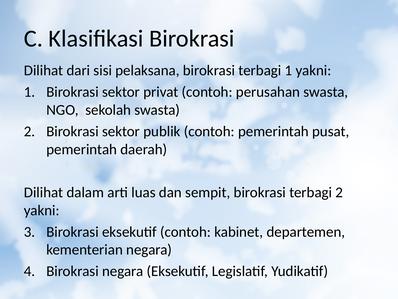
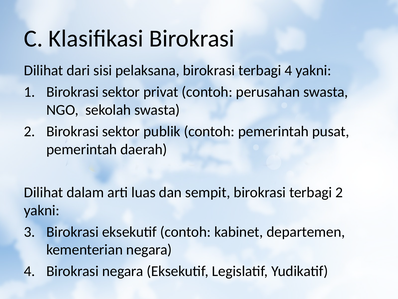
terbagi 1: 1 -> 4 (288, 70)
